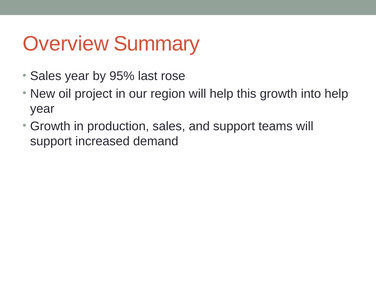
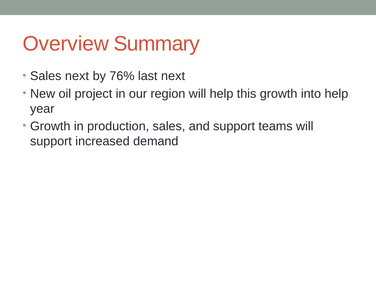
Sales year: year -> next (77, 76)
95%: 95% -> 76% (122, 76)
last rose: rose -> next (173, 76)
